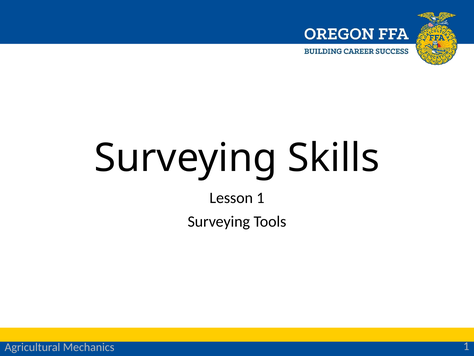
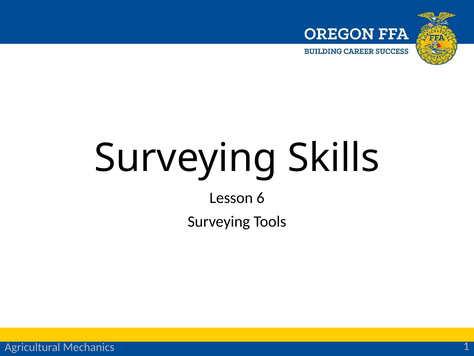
Lesson 1: 1 -> 6 (260, 198)
